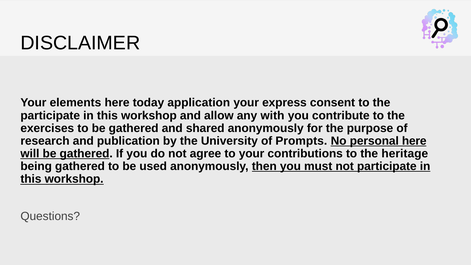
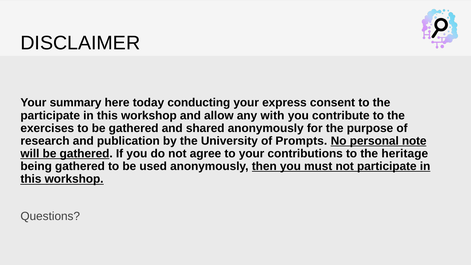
elements: elements -> summary (76, 103)
application: application -> conducting (199, 103)
personal here: here -> note (414, 141)
